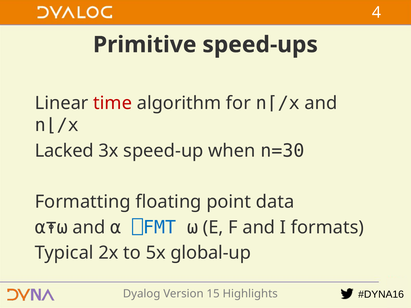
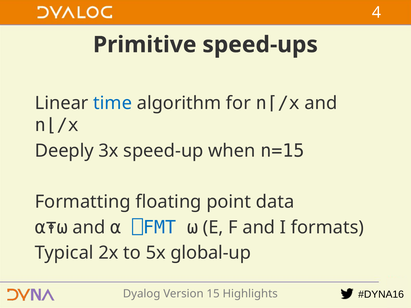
time colour: red -> blue (113, 103)
Lacked: Lacked -> Deeply (64, 151)
n=30: n=30 -> n=15 (282, 151)
